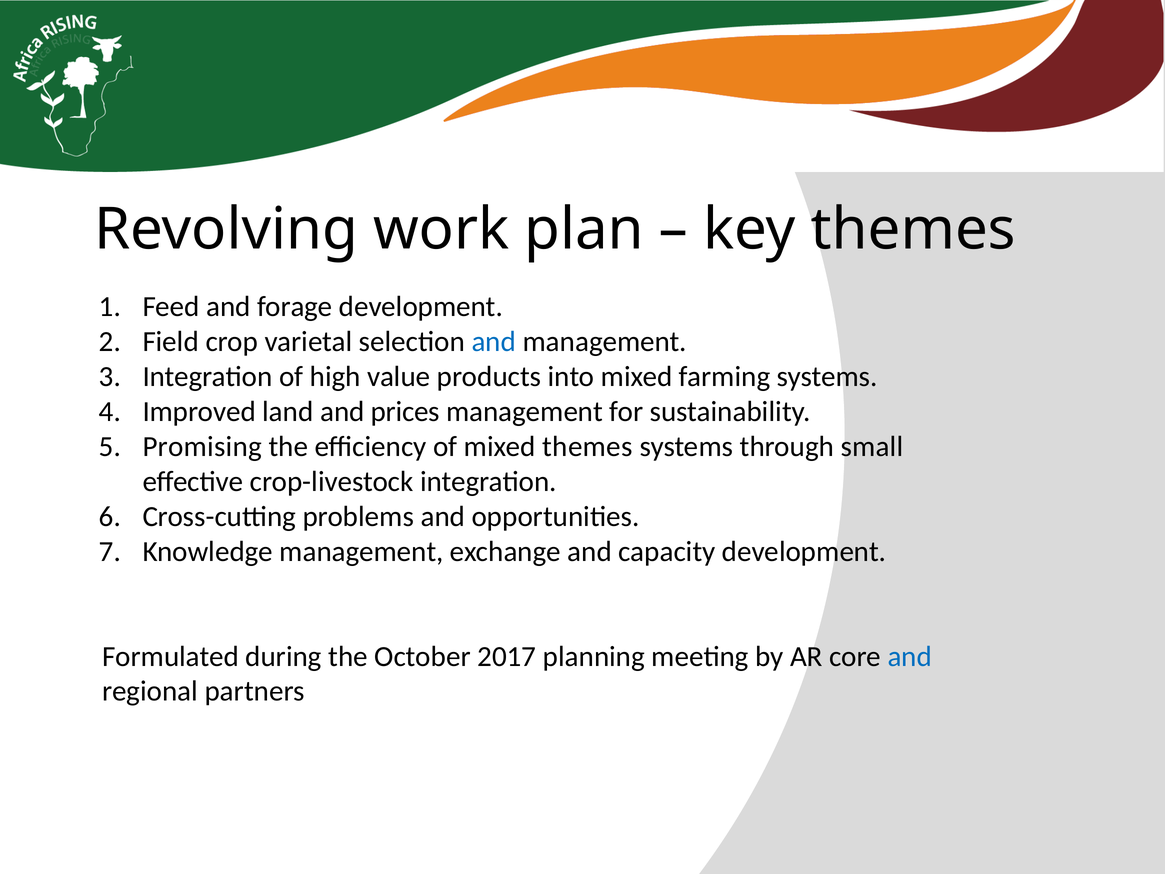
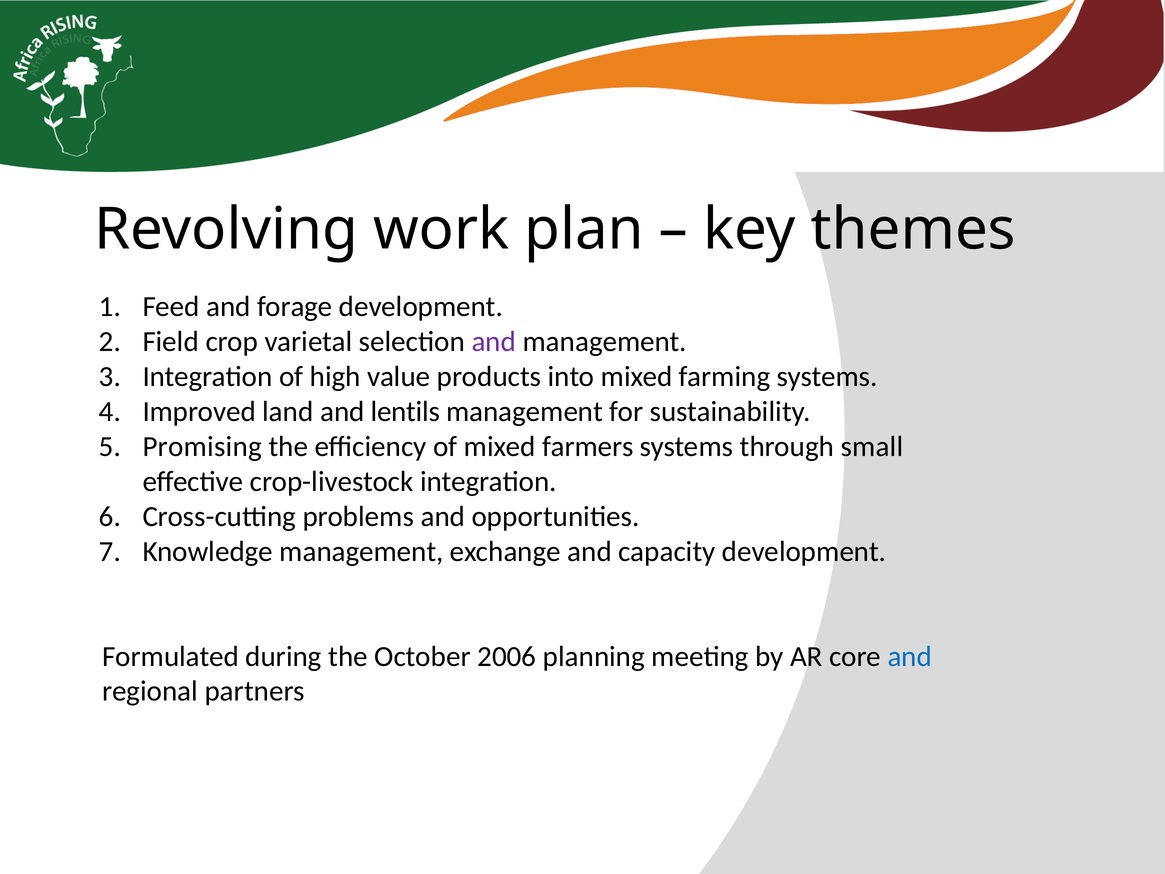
and colour: blue -> purple (494, 342)
prices: prices -> lentils (405, 412)
mixed themes: themes -> farmers (588, 447)
2017: 2017 -> 2006 (507, 656)
